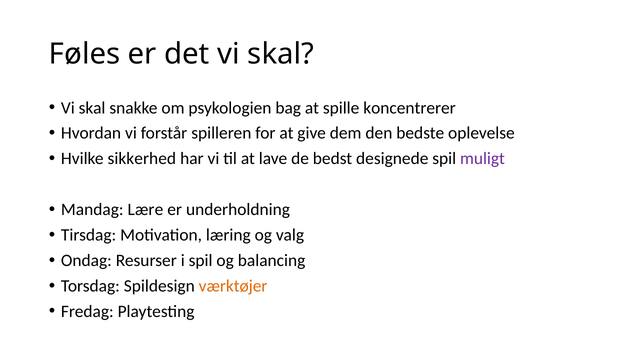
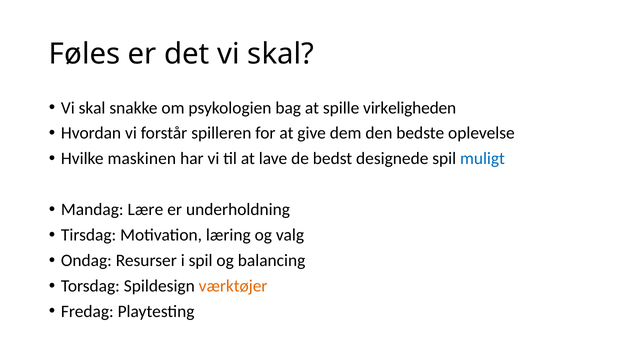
koncentrerer: koncentrerer -> virkeligheden (410, 108)
sikkerhed: sikkerhed -> maskinen (142, 159)
muligt colour: purple -> blue (482, 159)
